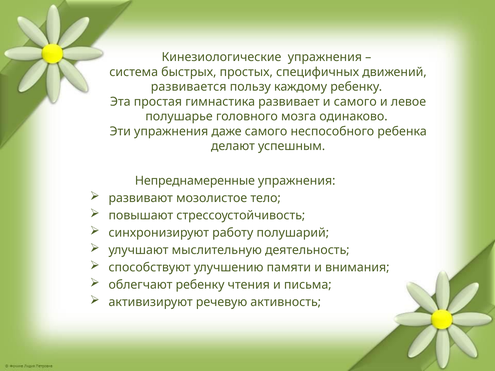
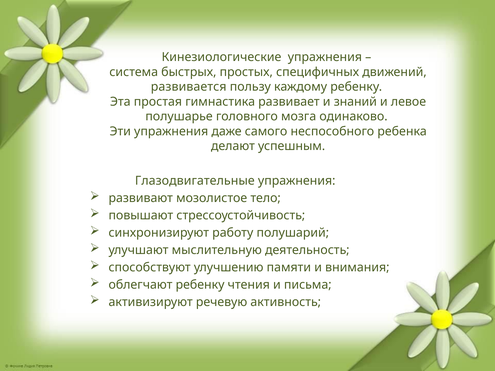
и самого: самого -> знаний (355, 102)
Непреднамеренные: Непреднамеренные -> Глазодвигательные (195, 181)
